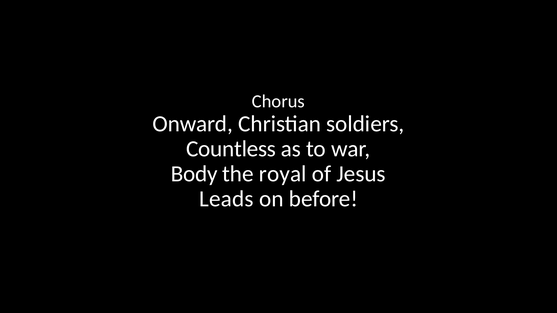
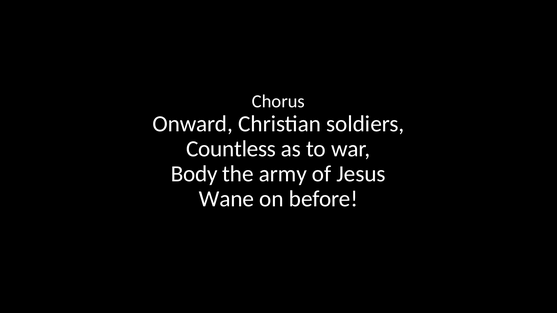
royal: royal -> army (283, 174)
Leads: Leads -> Wane (226, 199)
